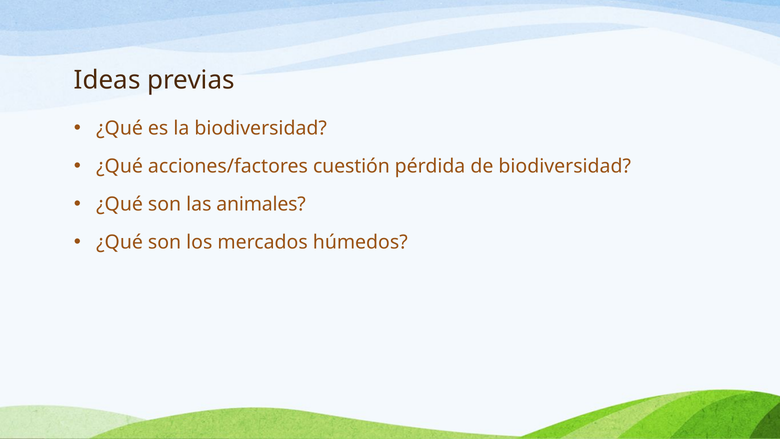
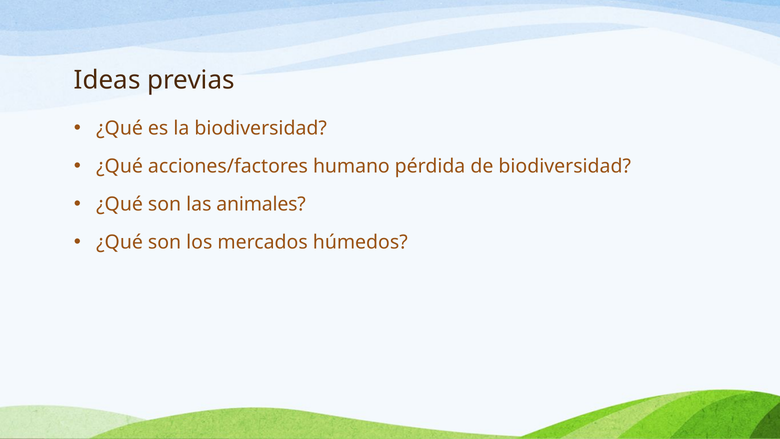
cuestión: cuestión -> humano (351, 166)
